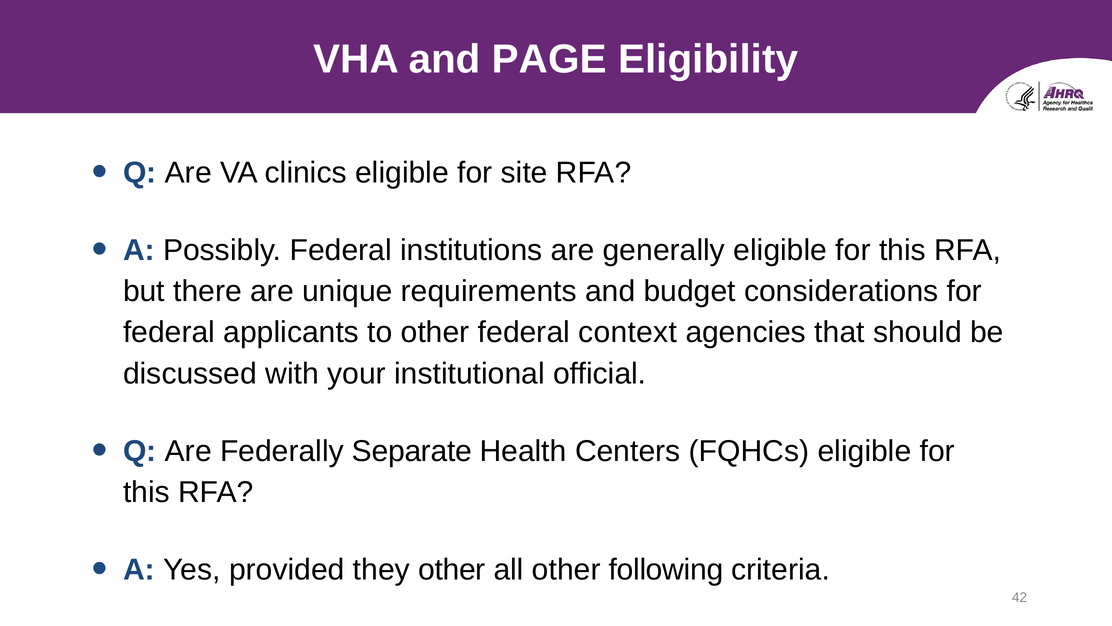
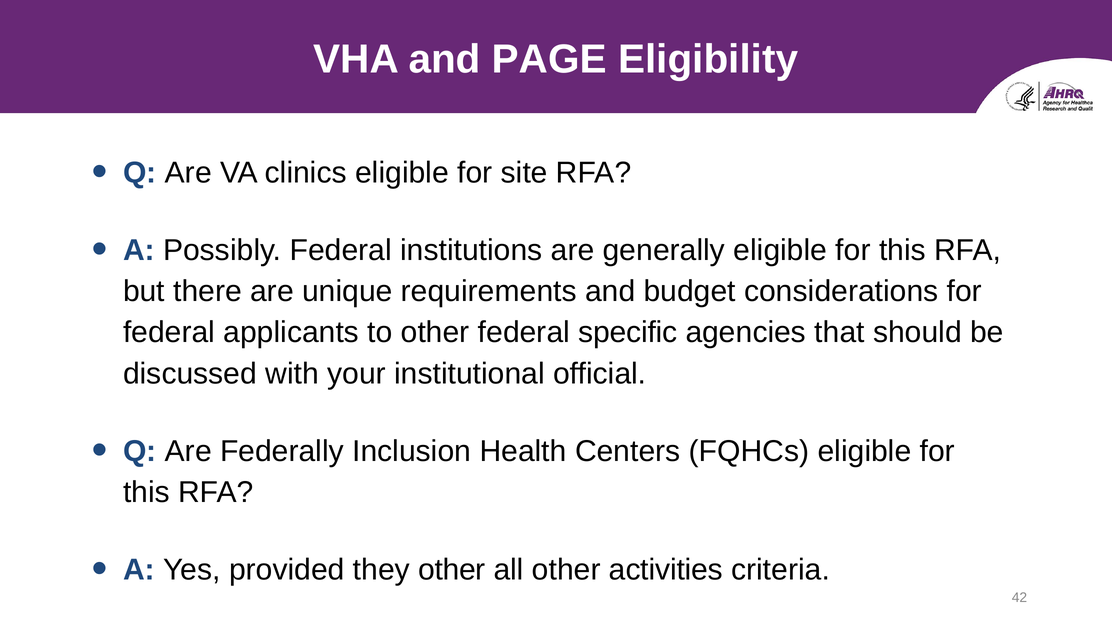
context: context -> specific (628, 332)
Separate: Separate -> Inclusion (412, 451)
following: following -> activities (666, 569)
